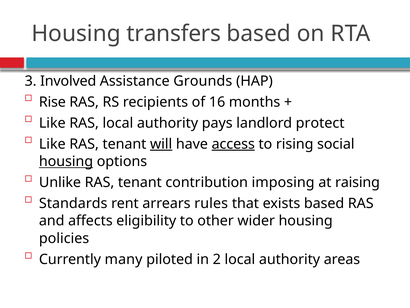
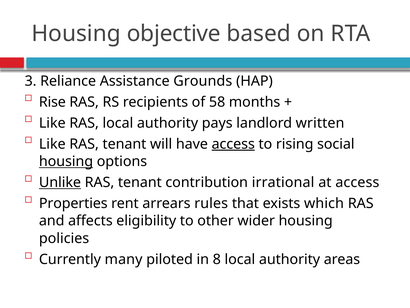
transfers: transfers -> objective (174, 34)
Involved: Involved -> Reliance (68, 81)
16: 16 -> 58 (217, 102)
protect: protect -> written (320, 123)
will underline: present -> none (161, 144)
Unlike underline: none -> present (60, 182)
imposing: imposing -> irrational (283, 182)
at raising: raising -> access (357, 182)
Standards: Standards -> Properties (73, 203)
exists based: based -> which (324, 203)
2: 2 -> 8 (217, 259)
